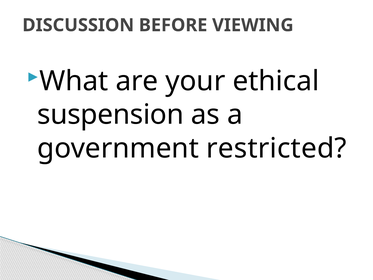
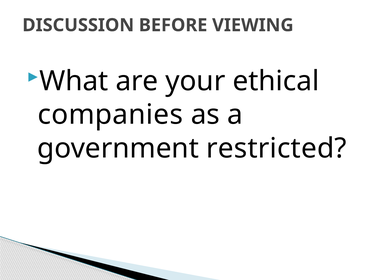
suspension: suspension -> companies (110, 115)
